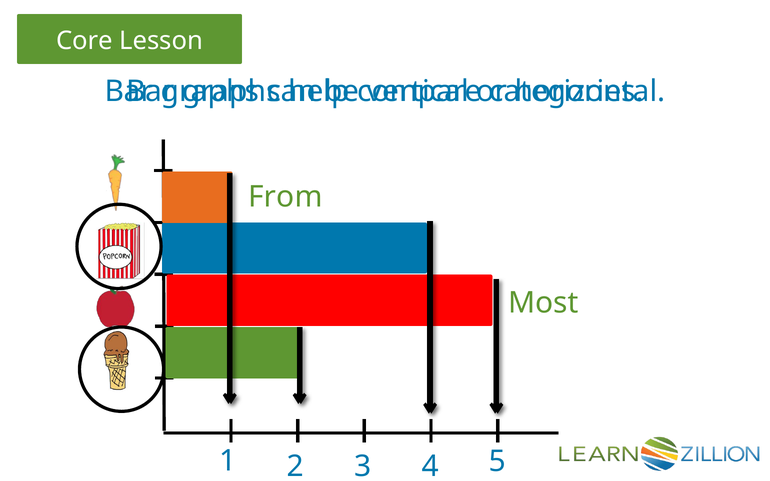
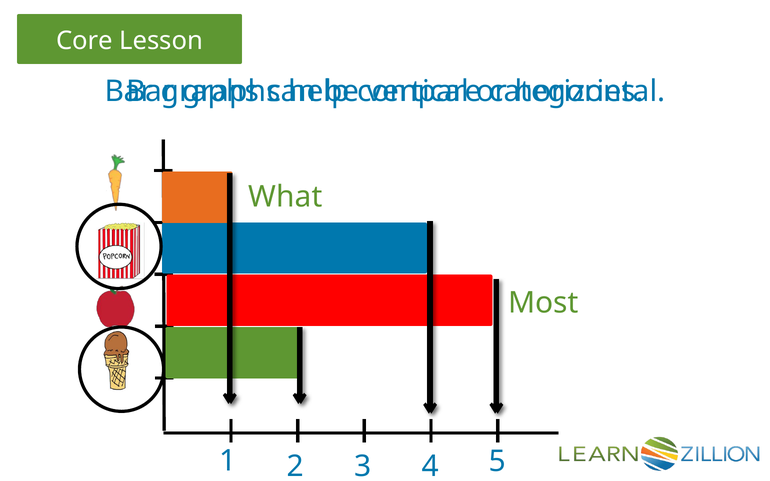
From: From -> What (285, 197)
